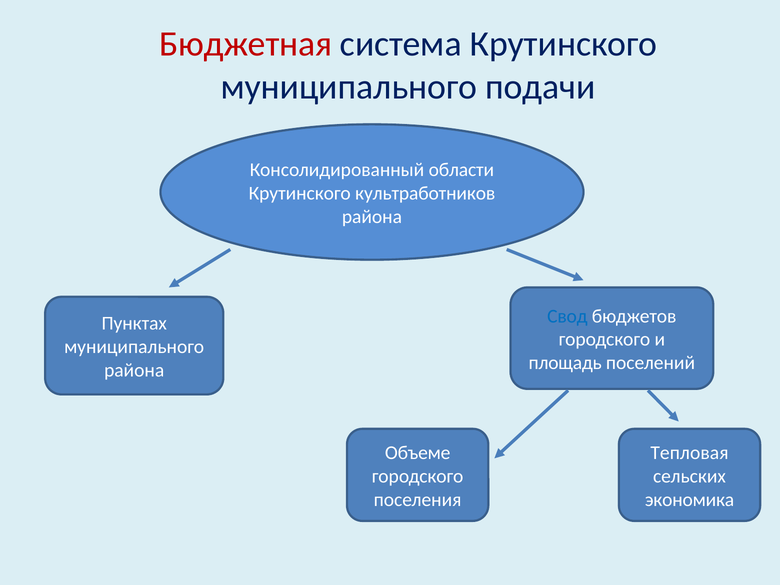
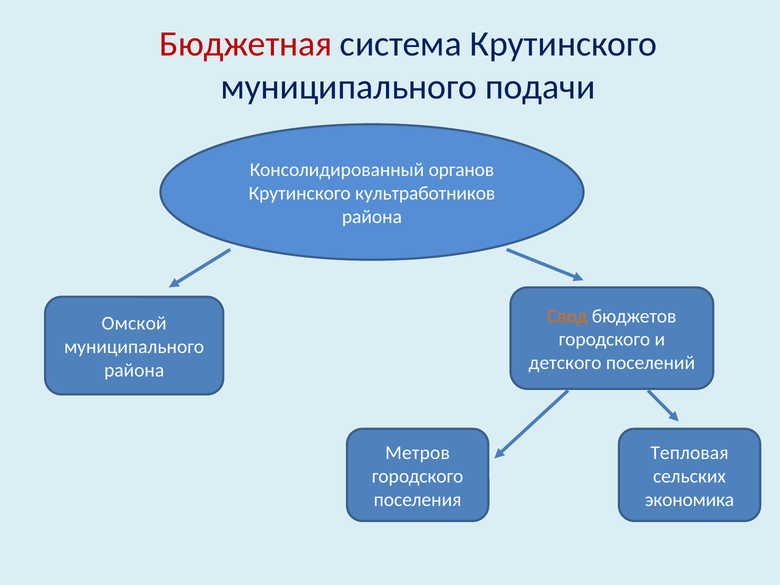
области: области -> органов (461, 170)
Свод colour: blue -> orange (567, 316)
Пунктах: Пунктах -> Омской (134, 324)
площадь: площадь -> детского (565, 363)
Объеме: Объеме -> Метров (418, 453)
